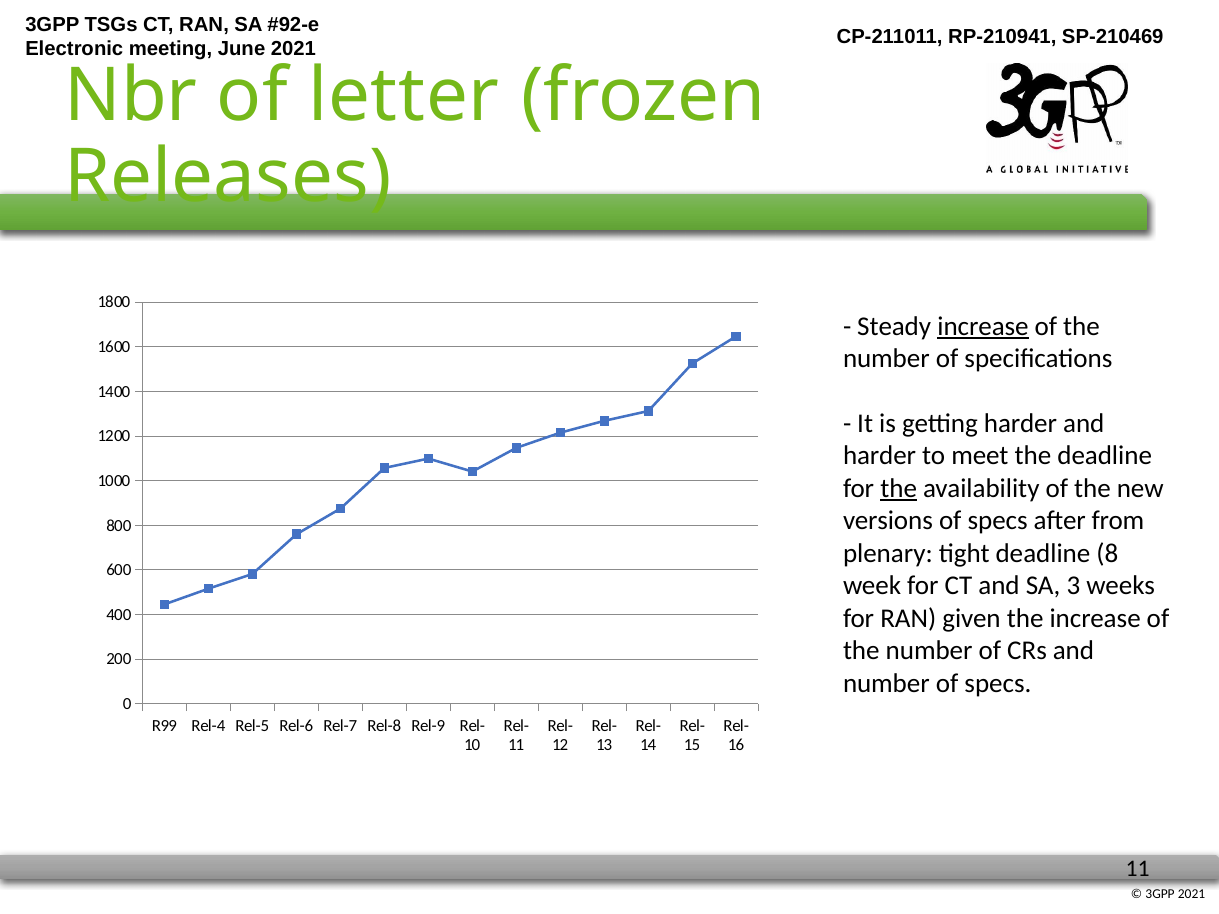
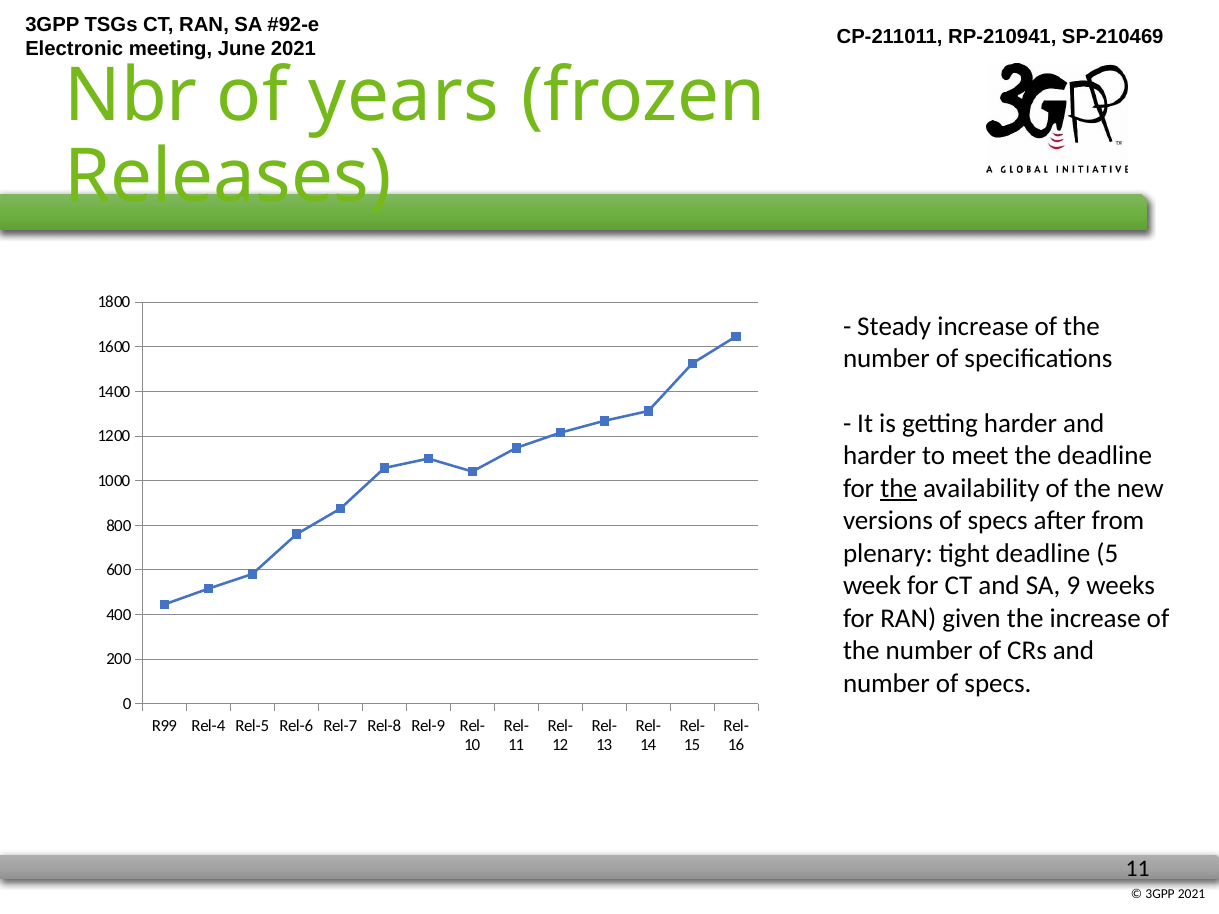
letter: letter -> years (404, 96)
increase underline: present -> none (983, 326)
8: 8 -> 5 (1107, 554)
3: 3 -> 9 (1073, 586)
